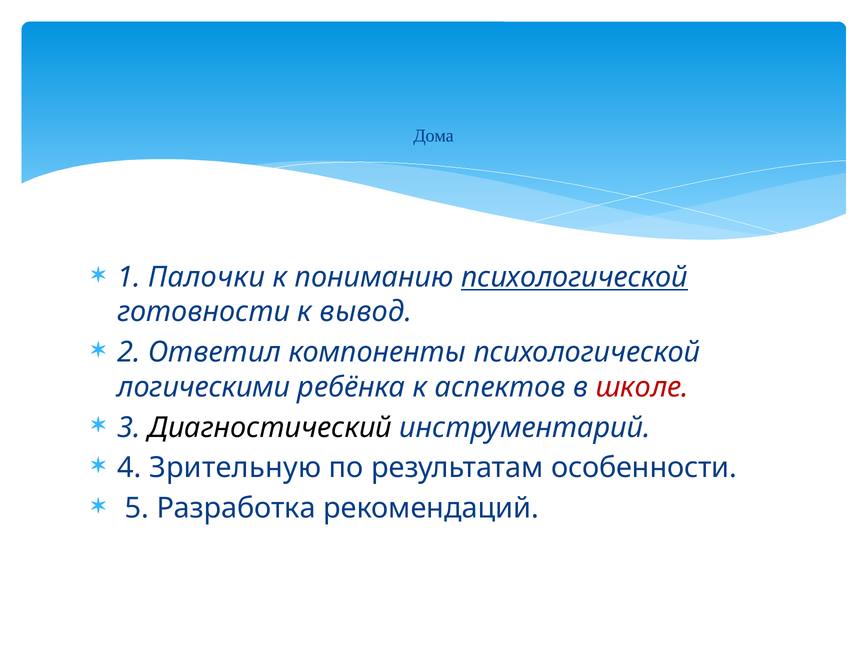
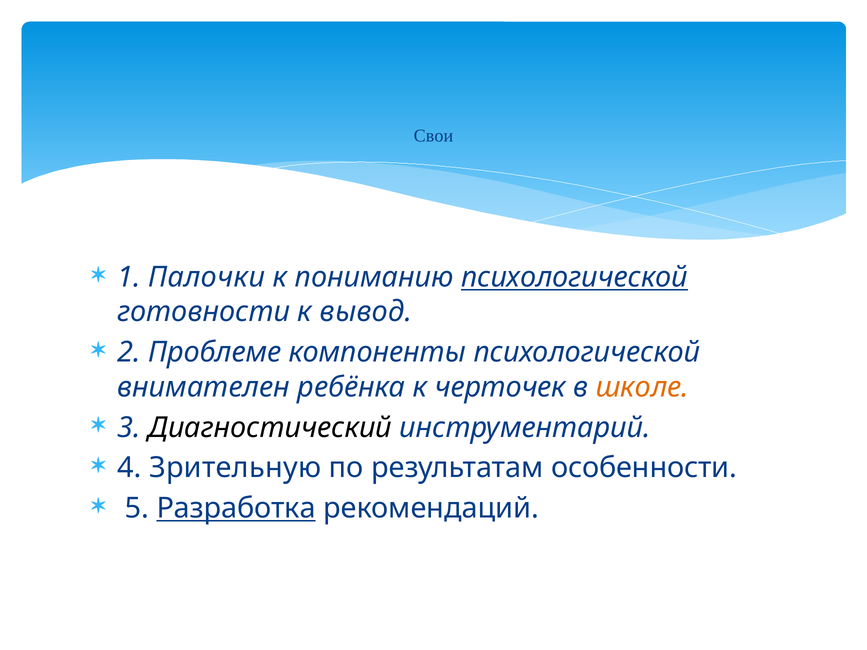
Дома: Дома -> Свои (433, 136)
Ответил: Ответил -> Проблеме (215, 353)
логическими: логическими -> внимателен (204, 387)
аспектов: аспектов -> черточек (500, 387)
школе colour: red -> orange (642, 387)
Разработка underline: none -> present (236, 509)
